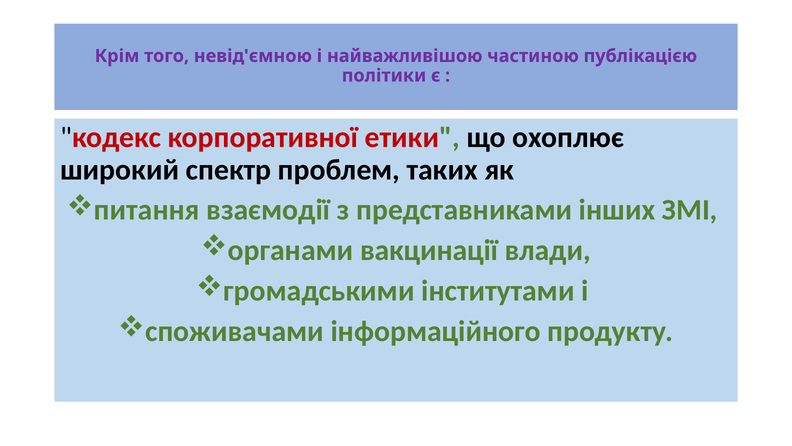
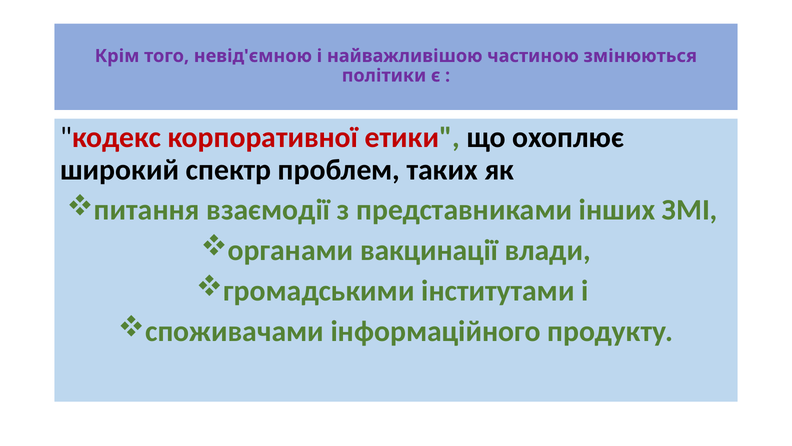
публікацією: публікацією -> змінюються (640, 56)
